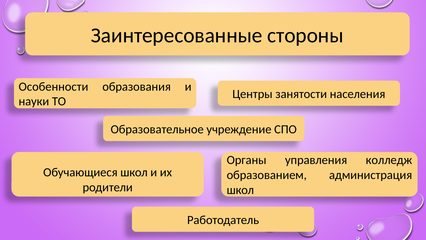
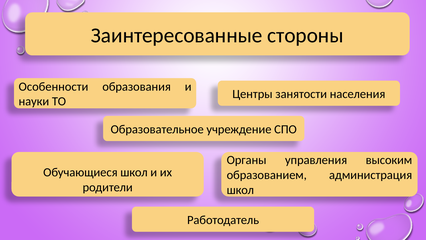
колледж: колледж -> высоким (389, 160)
